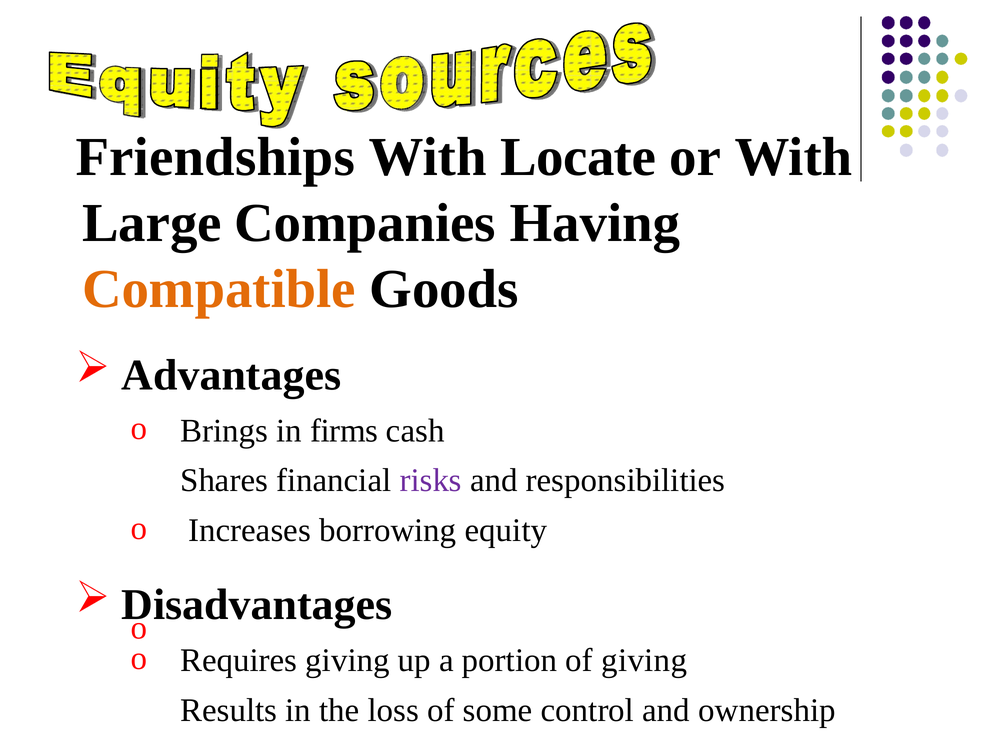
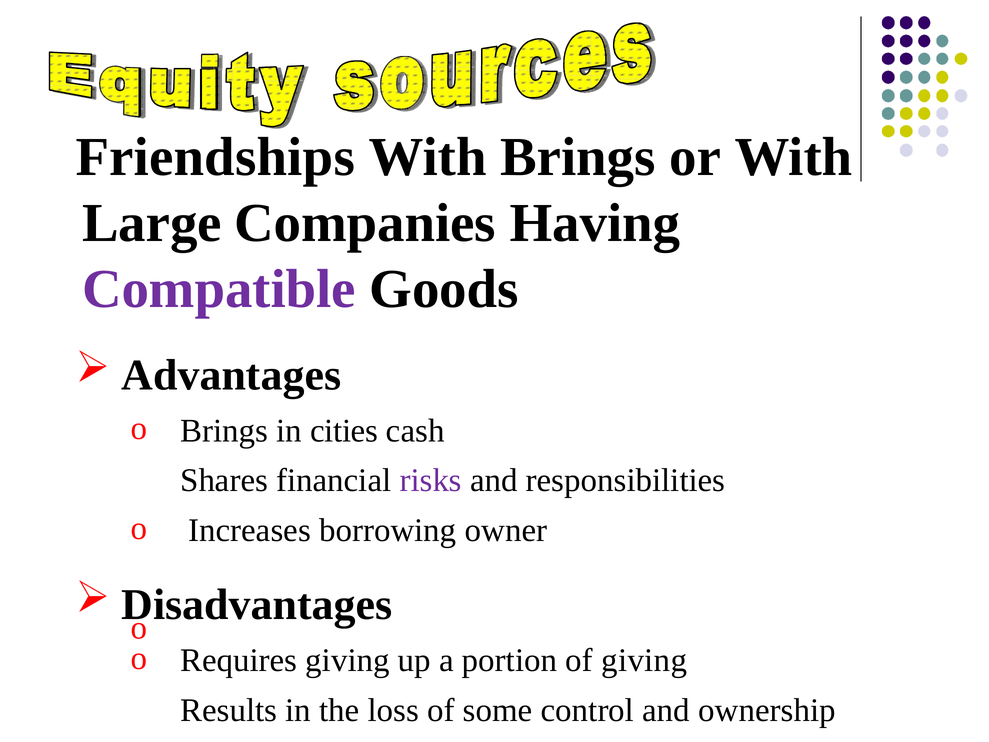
With Locate: Locate -> Brings (578, 157)
Compatible colour: orange -> purple (219, 289)
firms: firms -> cities (344, 431)
equity: equity -> owner (506, 530)
